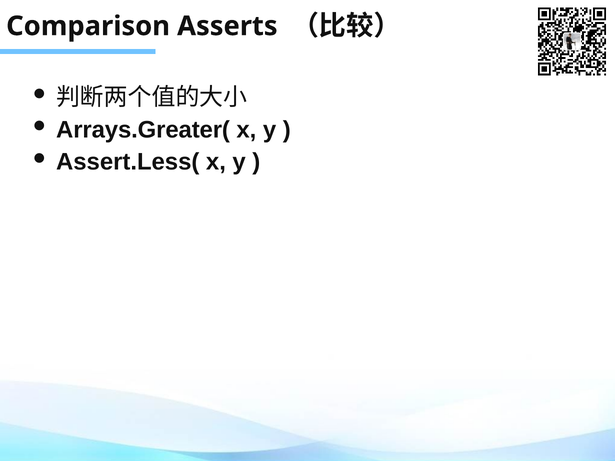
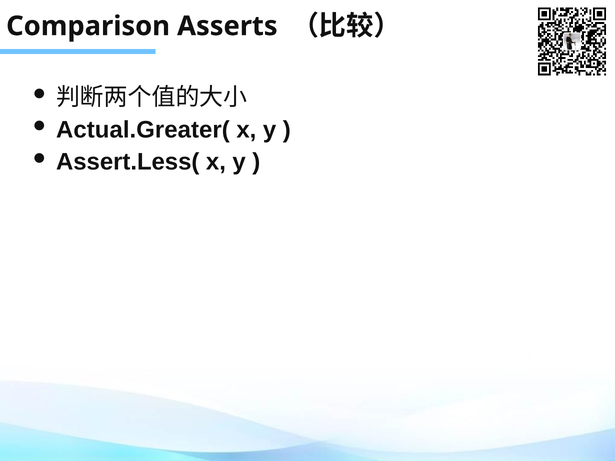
Arrays.Greater(: Arrays.Greater( -> Actual.Greater( (143, 130)
